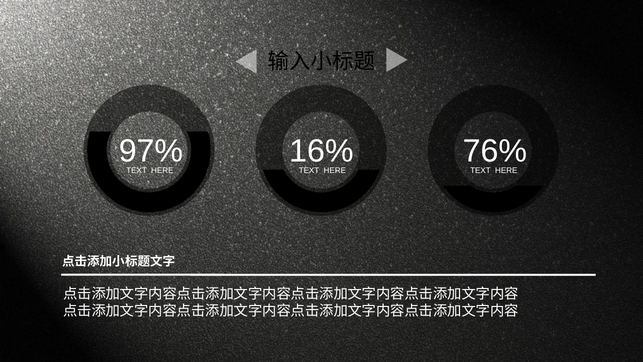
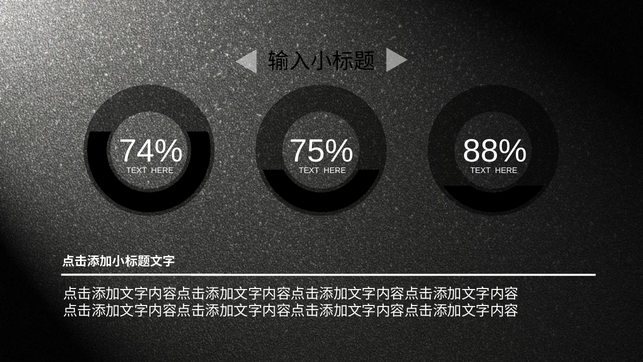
97%: 97% -> 74% (151, 151)
16%: 16% -> 75% (321, 151)
76%: 76% -> 88% (495, 151)
